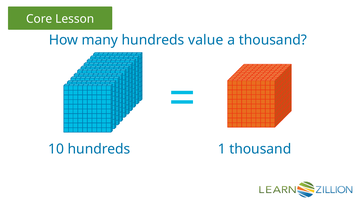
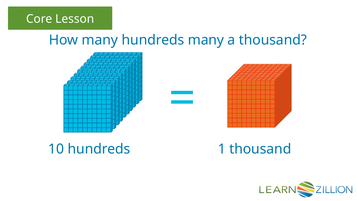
hundreds value: value -> many (206, 40)
